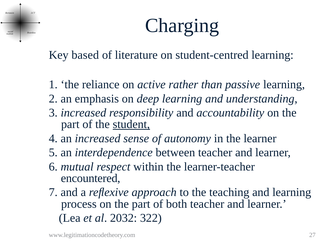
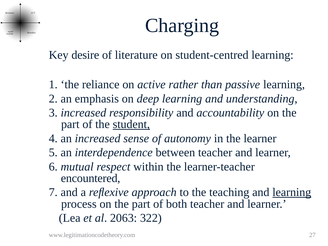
based: based -> desire (85, 55)
learning underline: none -> present (292, 192)
2032: 2032 -> 2063 (124, 218)
